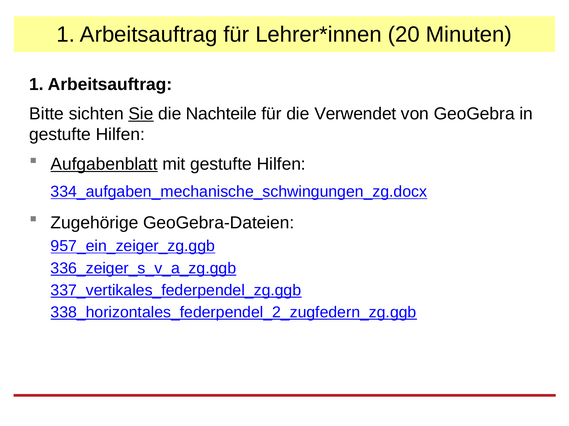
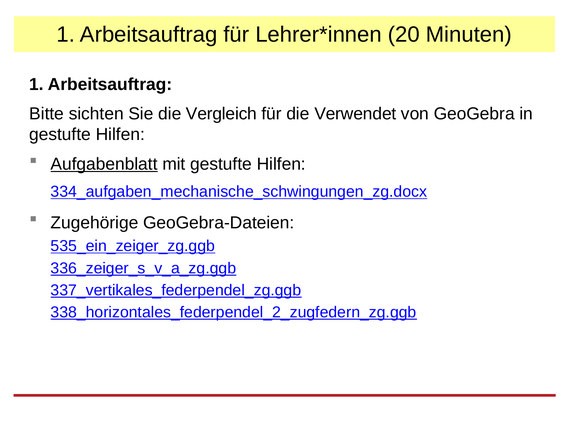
Sie underline: present -> none (141, 114)
Nachteile: Nachteile -> Vergleich (221, 114)
957_ein_zeiger_zg.ggb: 957_ein_zeiger_zg.ggb -> 535_ein_zeiger_zg.ggb (133, 246)
